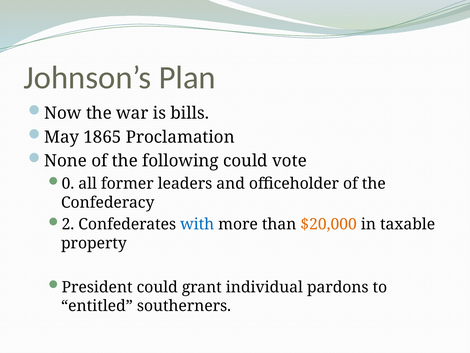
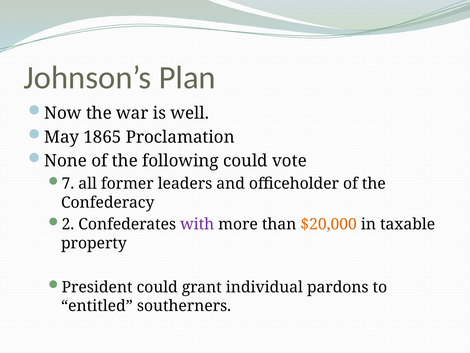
bills: bills -> well (190, 113)
0: 0 -> 7 (68, 183)
with colour: blue -> purple (197, 224)
